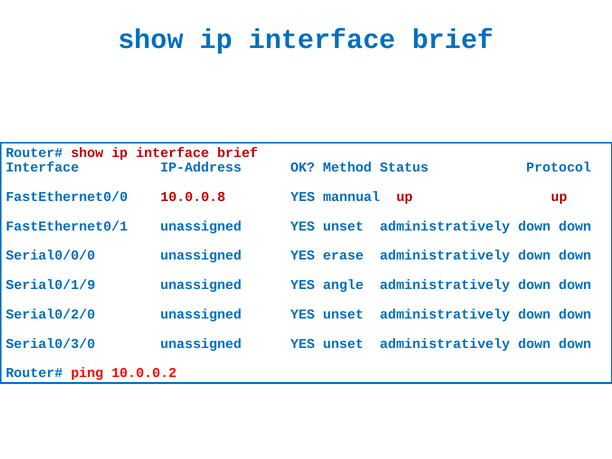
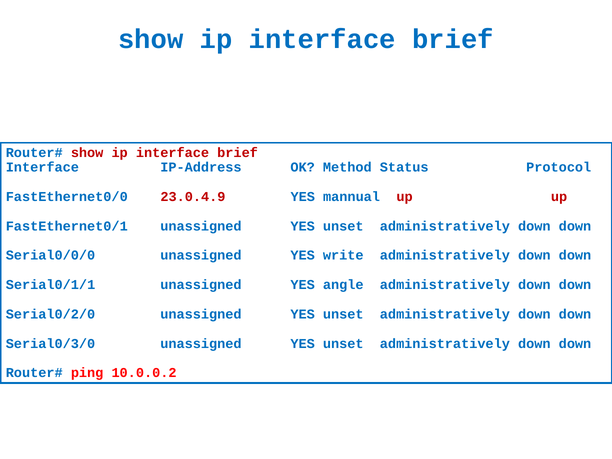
10.0.0.8: 10.0.0.8 -> 23.0.4.9 (193, 197)
erase: erase -> write (343, 255)
Serial0/1/9: Serial0/1/9 -> Serial0/1/1 (51, 285)
